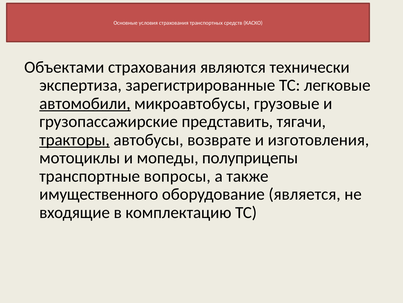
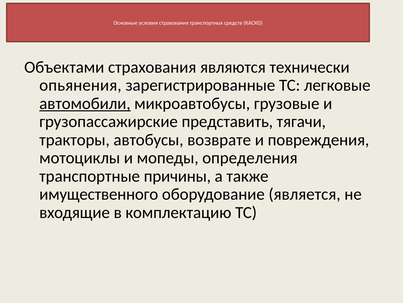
экспертиза: экспертиза -> опьянения (80, 85)
тракторы underline: present -> none (75, 140)
изготовления: изготовления -> повреждения (318, 140)
полуприцепы: полуприцепы -> определения (250, 158)
вопросы: вопросы -> причины (177, 176)
